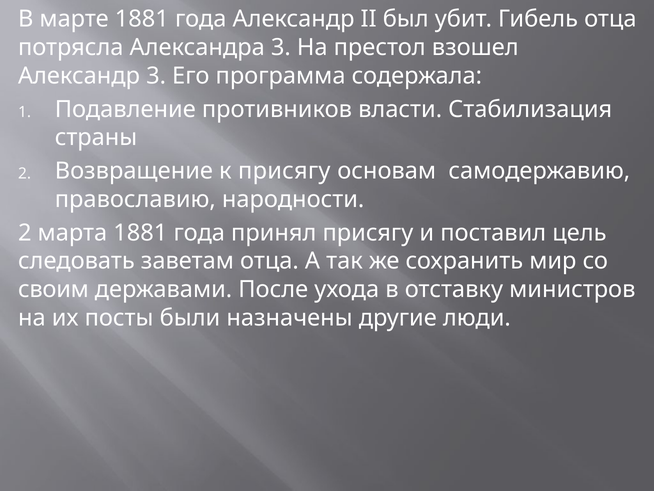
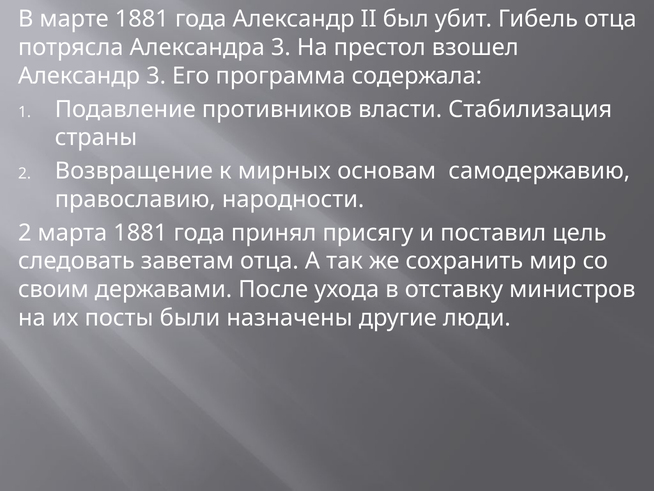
к присягу: присягу -> мирных (284, 171)
